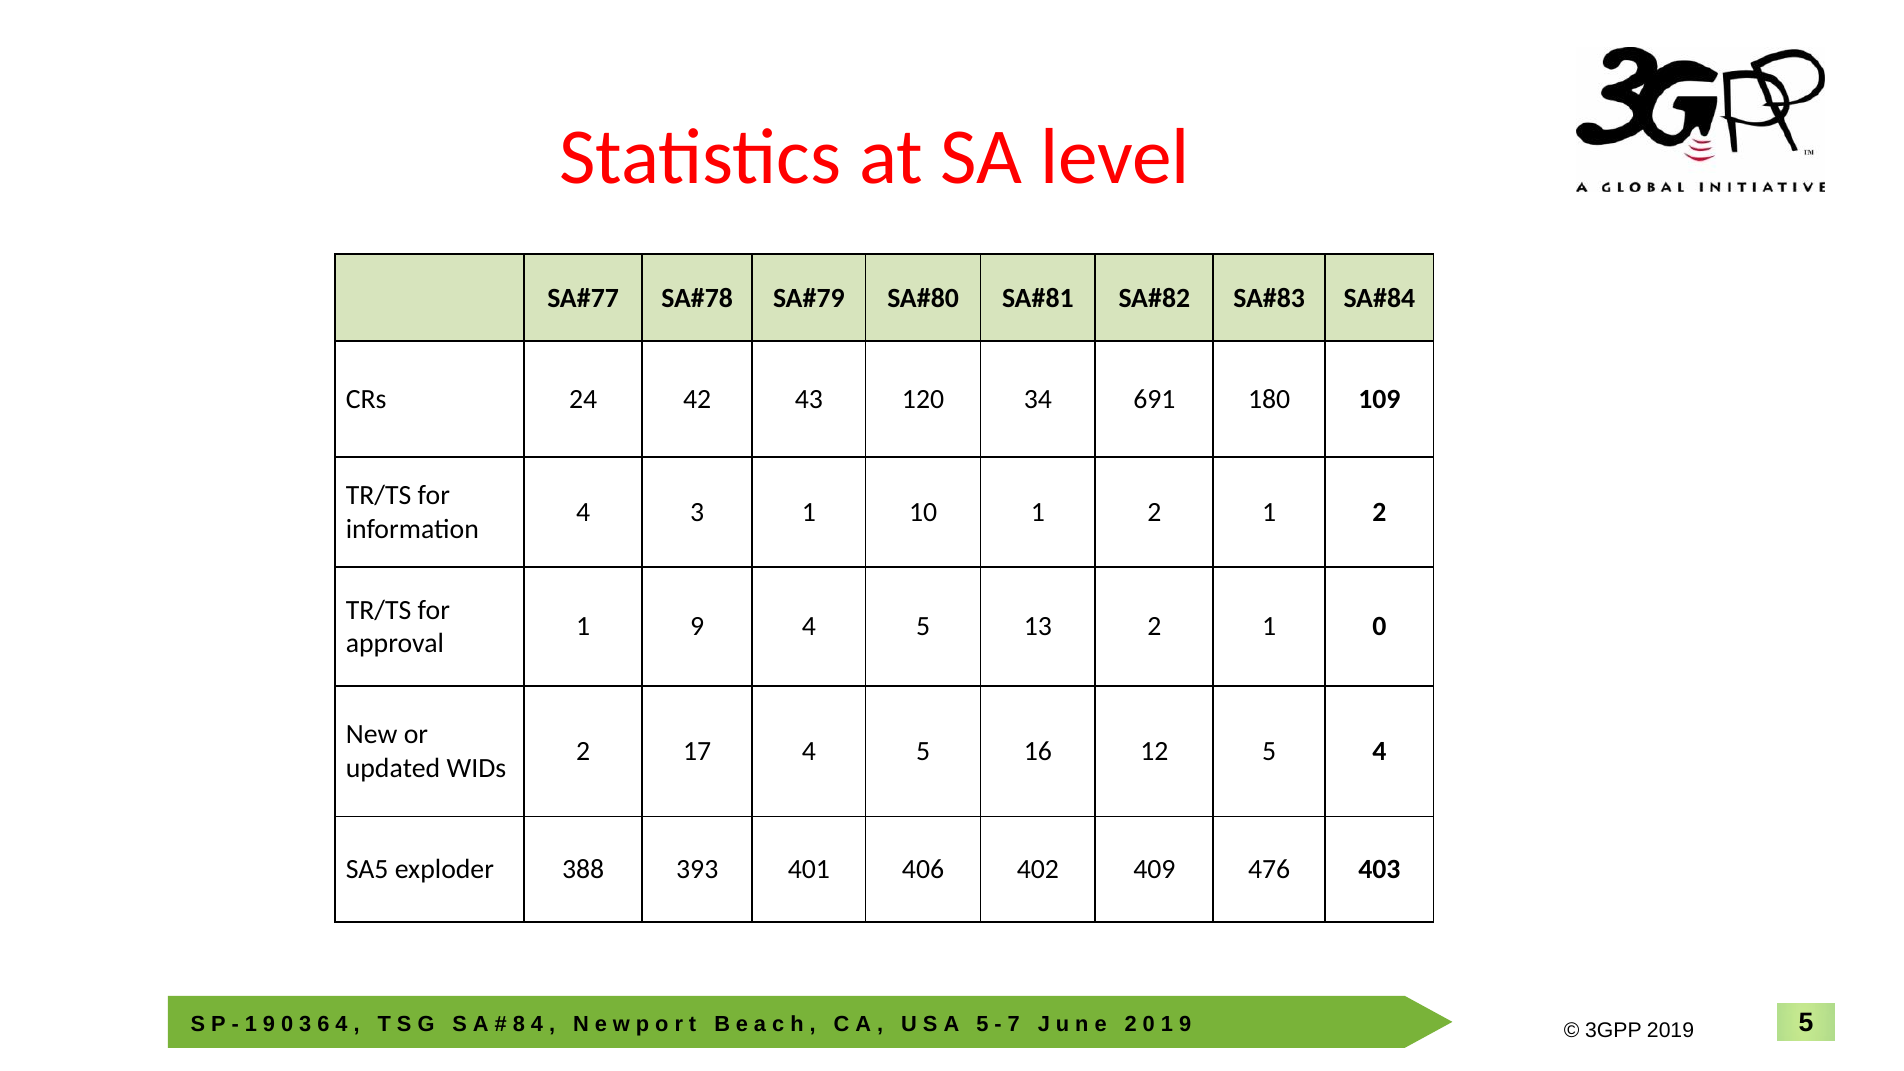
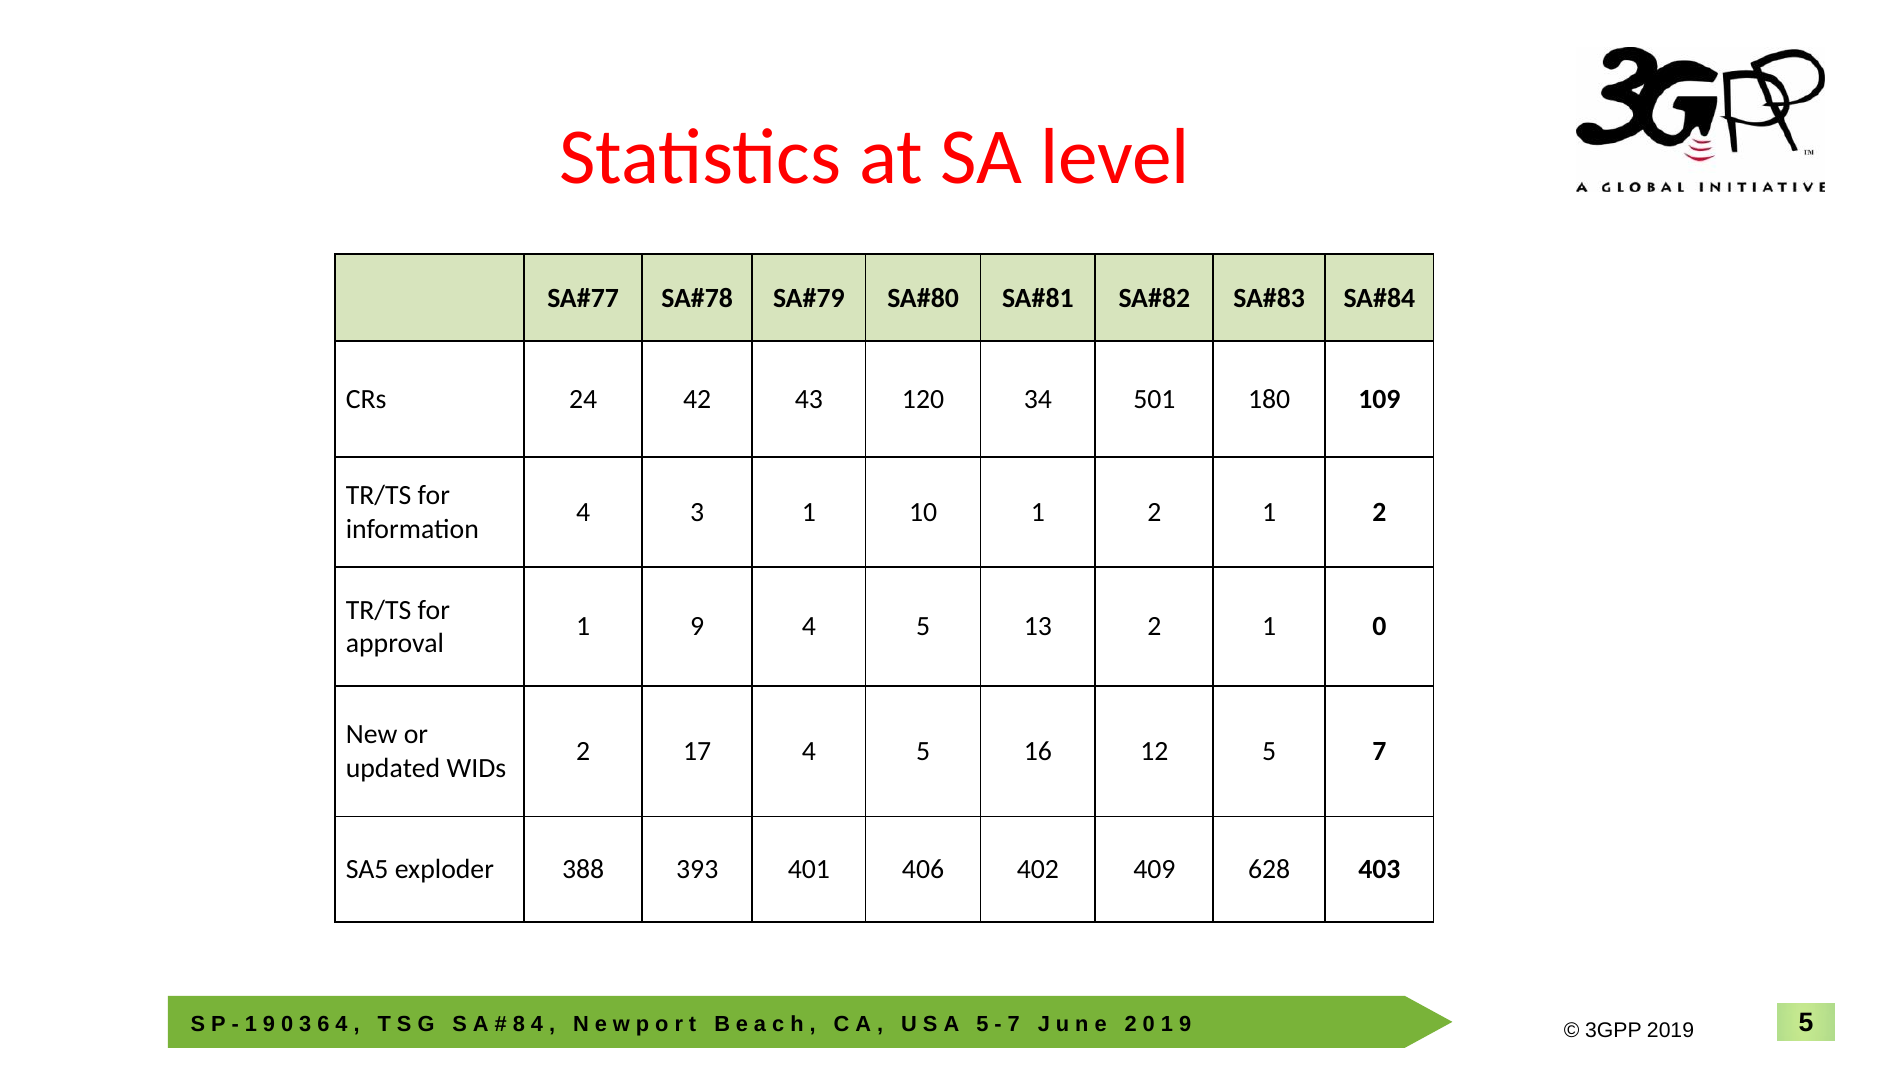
691: 691 -> 501 (1154, 399)
5 4: 4 -> 7 (1379, 752)
476: 476 -> 628 (1269, 870)
